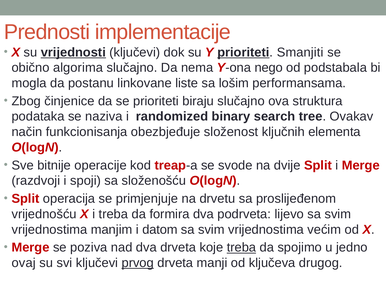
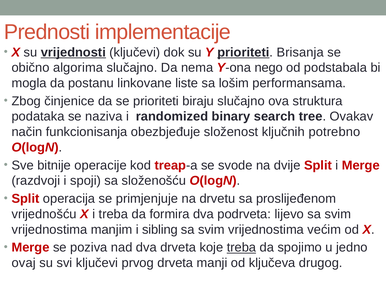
Smanjiti: Smanjiti -> Brisanja (300, 52)
elementa: elementa -> potrebno (334, 132)
datom: datom -> sibling (160, 230)
prvog underline: present -> none (138, 263)
